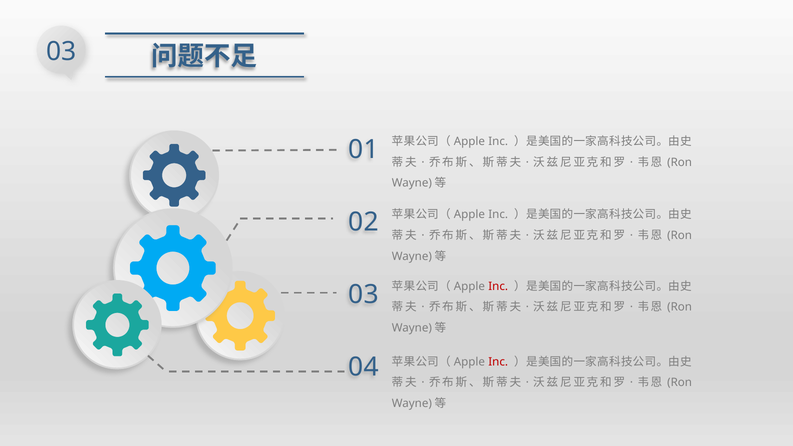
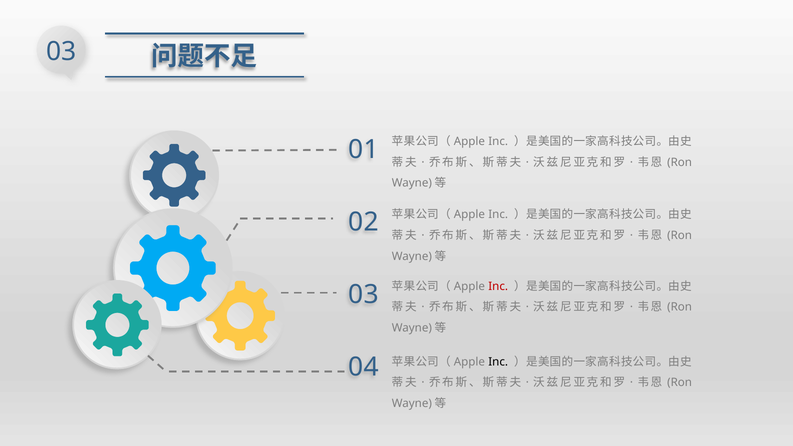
Inc colour: red -> black (498, 362)
